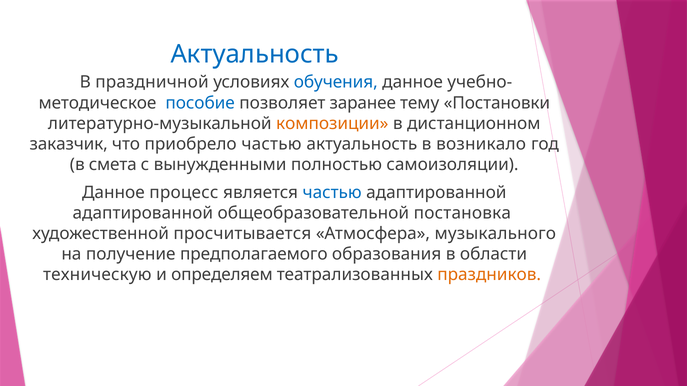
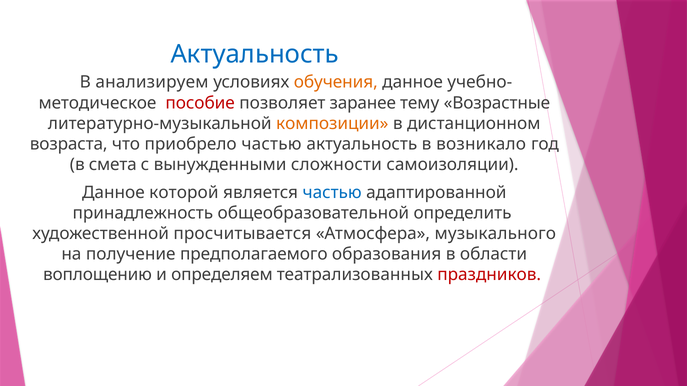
праздничной: праздничной -> анализируем (152, 82)
обучения colour: blue -> orange (336, 82)
пособие colour: blue -> red (200, 103)
Постановки: Постановки -> Возрастные (497, 103)
заказчик: заказчик -> возраста (69, 144)
полностью: полностью -> сложности (336, 165)
процесс: процесс -> которой (184, 193)
адаптированной: адаптированной -> принадлежность (143, 213)
постановка: постановка -> определить (463, 213)
техническую: техническую -> воплощению (97, 275)
праздников colour: orange -> red (489, 275)
